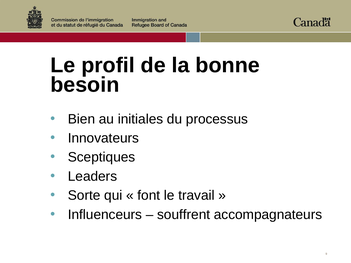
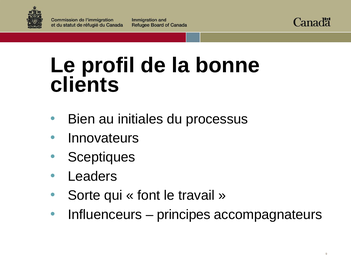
besoin: besoin -> clients (85, 85)
souffrent: souffrent -> principes (184, 215)
